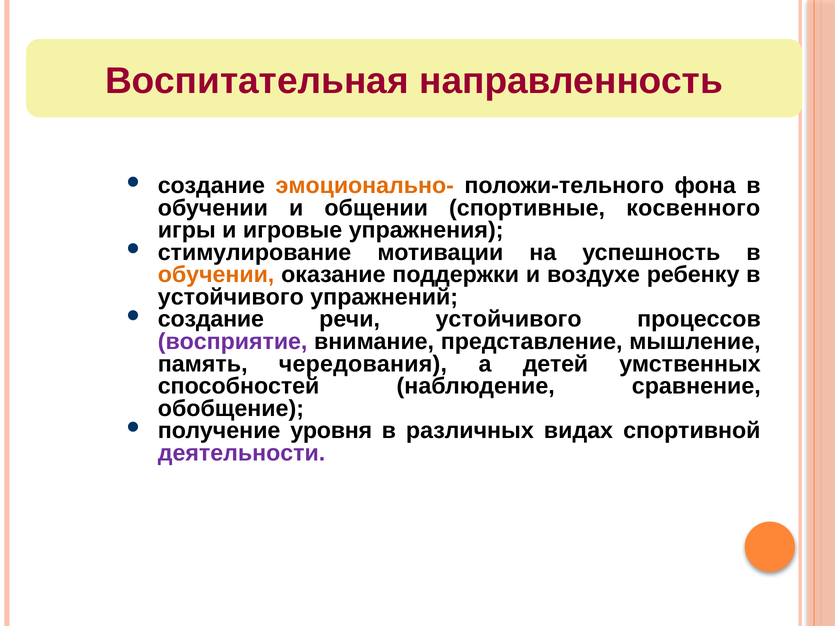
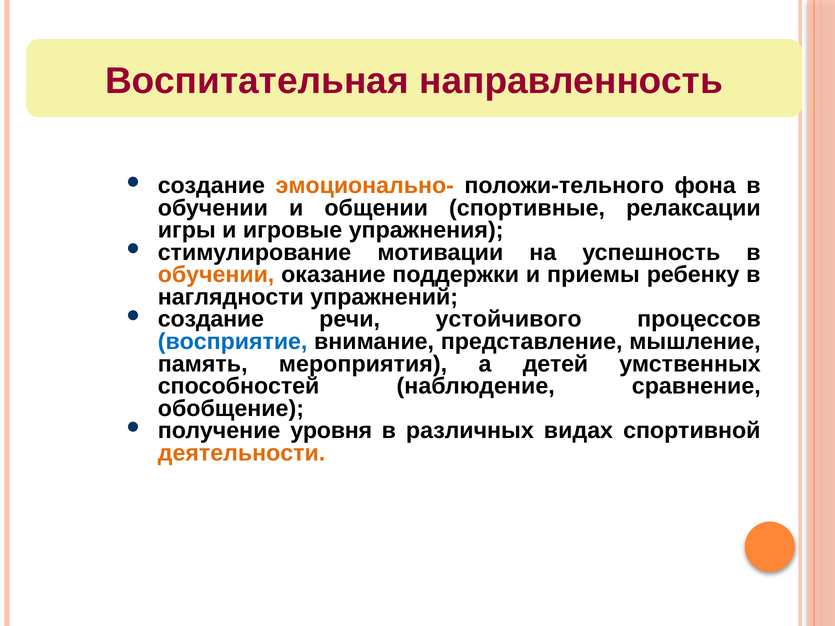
косвенного: косвенного -> релаксации (693, 208)
воздухе: воздухе -> приемы (593, 275)
устойчивого: устойчивого -> наглядности (231, 297)
восприятие colour: purple -> blue (233, 342)
чередования: чередования -> мероприятия (363, 364)
деятельности colour: purple -> orange (242, 453)
